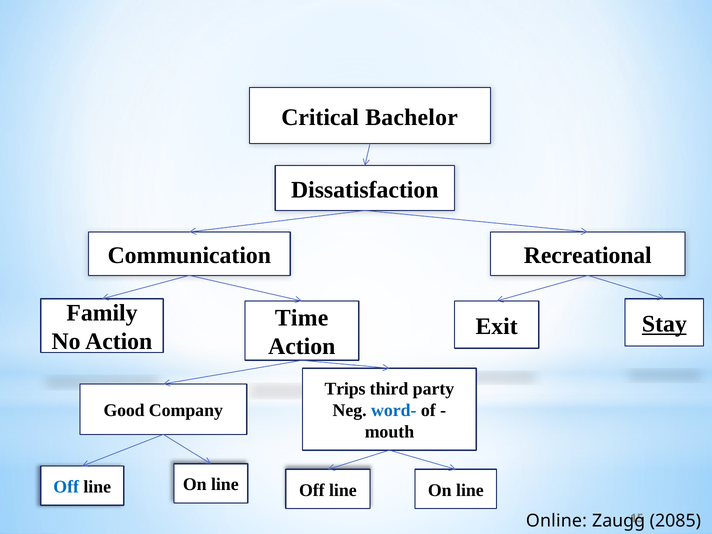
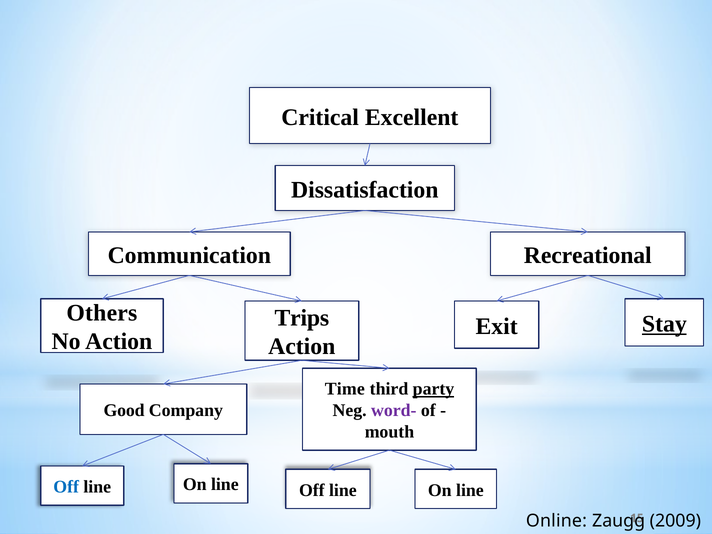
Bachelor: Bachelor -> Excellent (412, 117)
Family: Family -> Others (102, 313)
Time: Time -> Trips (302, 318)
Trips: Trips -> Time (345, 389)
party underline: none -> present (433, 389)
word- colour: blue -> purple (394, 410)
2085: 2085 -> 2009 (675, 521)
